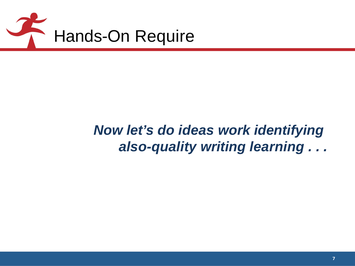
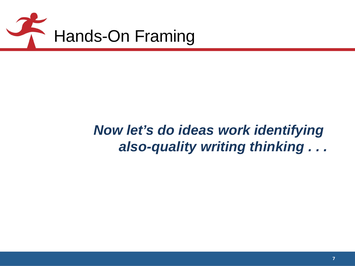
Require: Require -> Framing (165, 36)
learning: learning -> thinking (277, 147)
